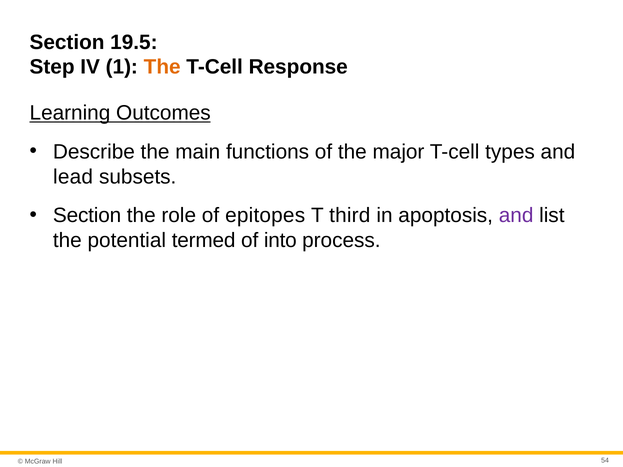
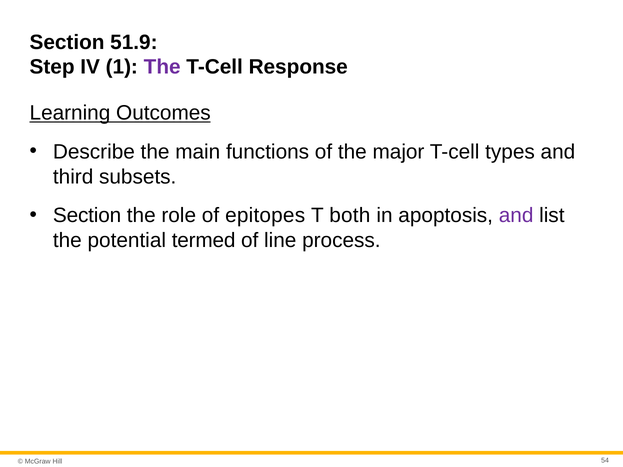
19.5: 19.5 -> 51.9 (134, 42)
The colour: orange -> purple (162, 67)
lead: lead -> third (73, 177)
third: third -> both (350, 216)
into: into -> line (280, 240)
